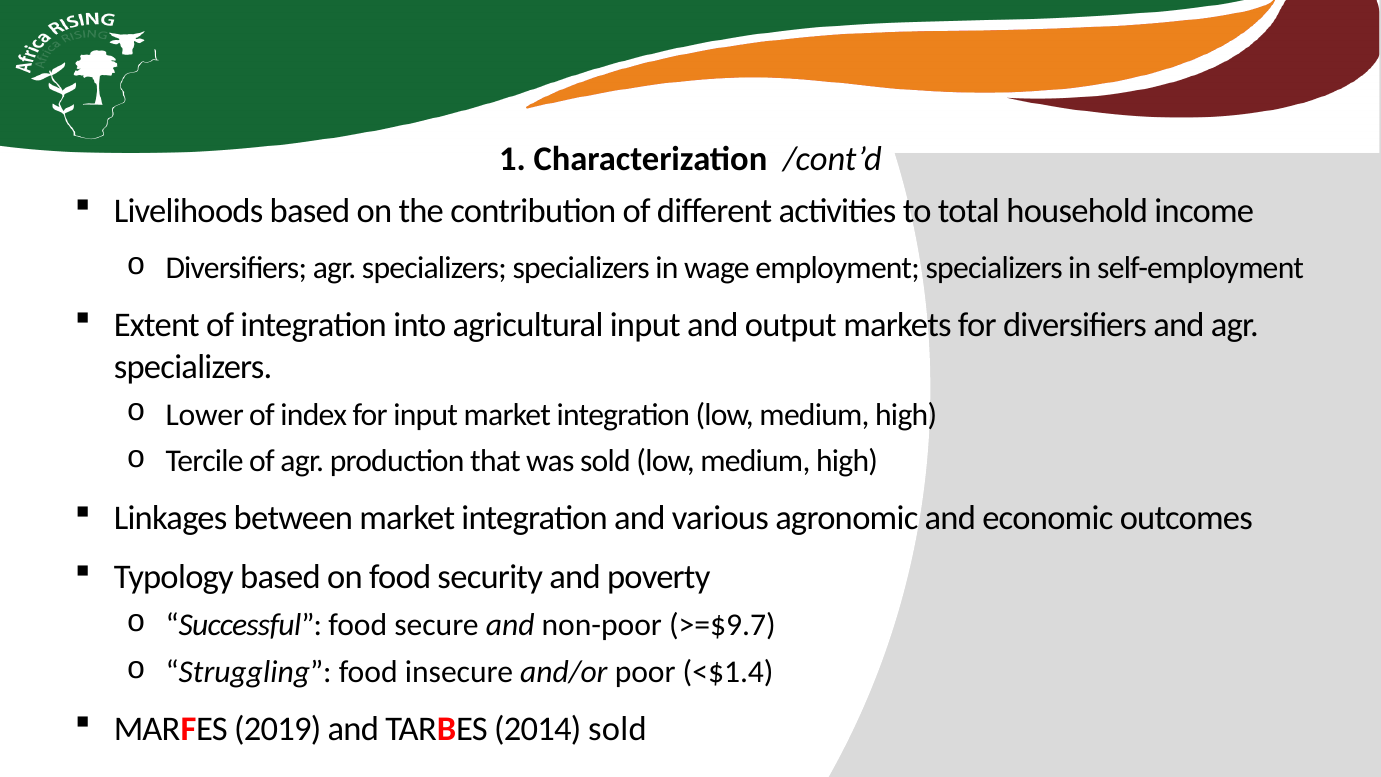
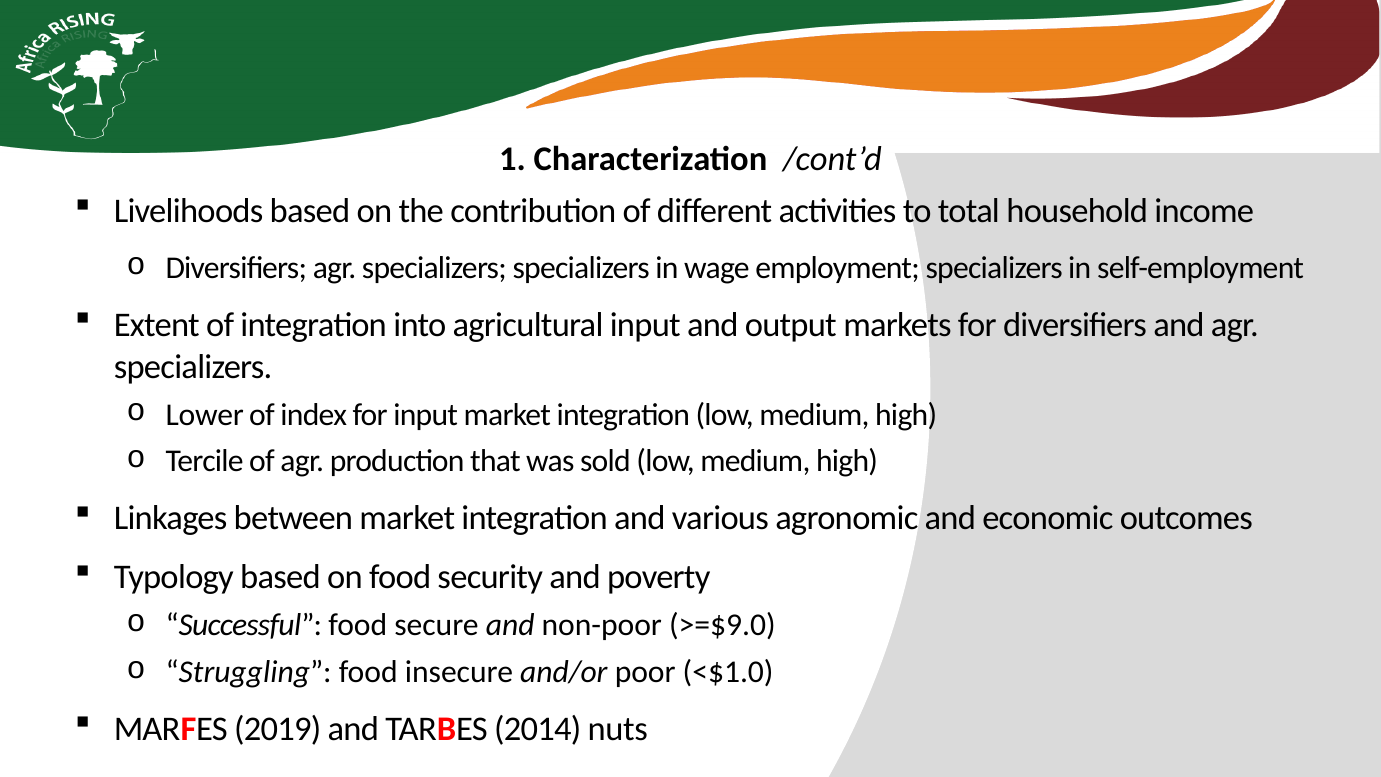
>=$9.7: >=$9.7 -> >=$9.0 (722, 625)
<$1.4: <$1.4 -> <$1.0 (728, 672)
2014 sold: sold -> nuts (618, 729)
